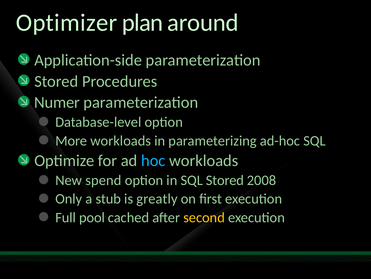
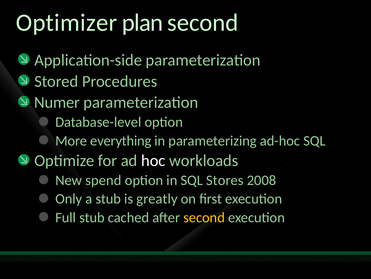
plan around: around -> second (203, 23)
More workloads: workloads -> everything (121, 140)
hoc colour: light blue -> white (153, 160)
SQL Stored: Stored -> Stores (225, 180)
Full pool: pool -> stub (92, 217)
